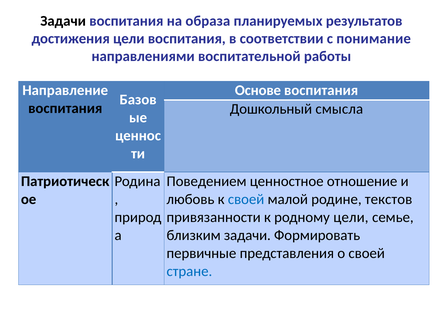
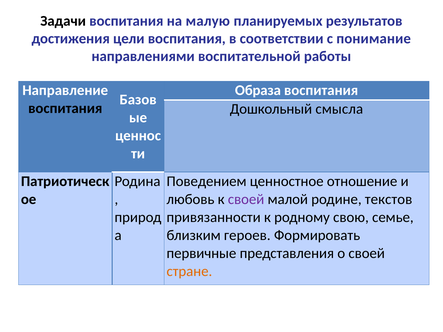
образа: образа -> малую (208, 21)
Основе: Основе -> Образа (258, 90)
своей colour: blue -> purple (246, 199)
родному цели: цели -> свою (351, 217)
близким задачи: задачи -> героев (247, 235)
стране colour: blue -> orange (189, 271)
